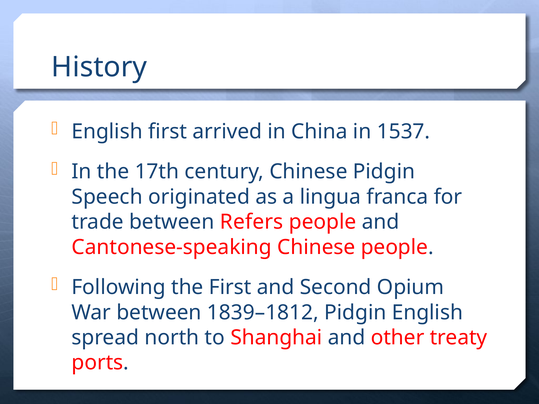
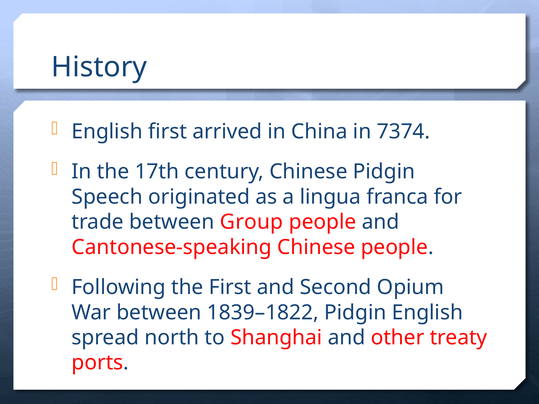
1537: 1537 -> 7374 (403, 132)
Refers: Refers -> Group (252, 222)
1839–1812: 1839–1812 -> 1839–1822 (263, 313)
